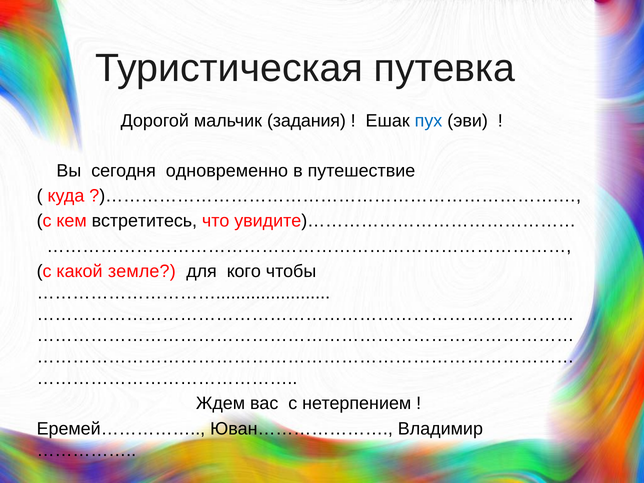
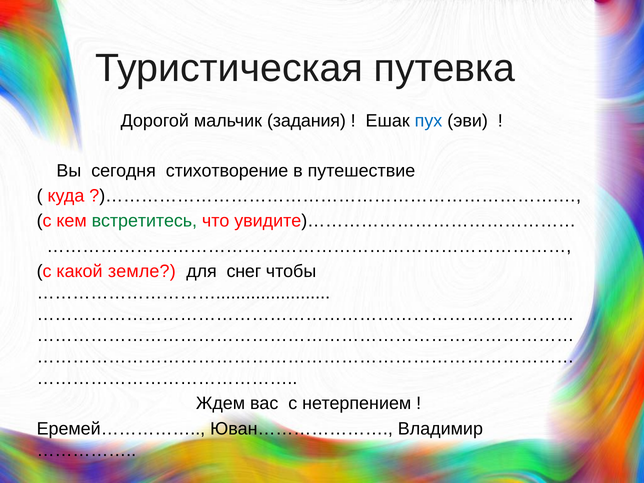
одновременно: одновременно -> стихотворение (227, 171)
встретитесь colour: black -> green (144, 221)
кого: кого -> снег (244, 271)
